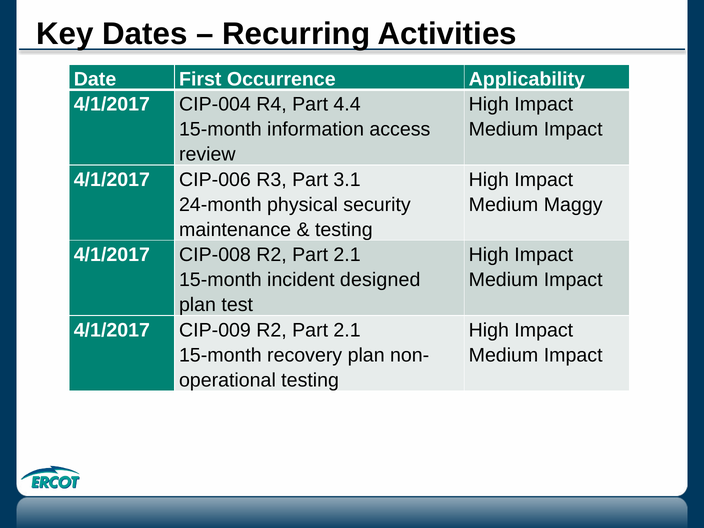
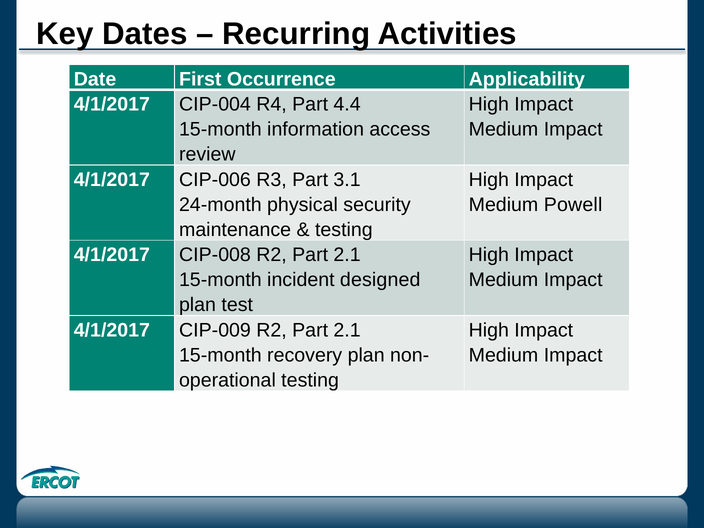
Maggy: Maggy -> Powell (573, 205)
